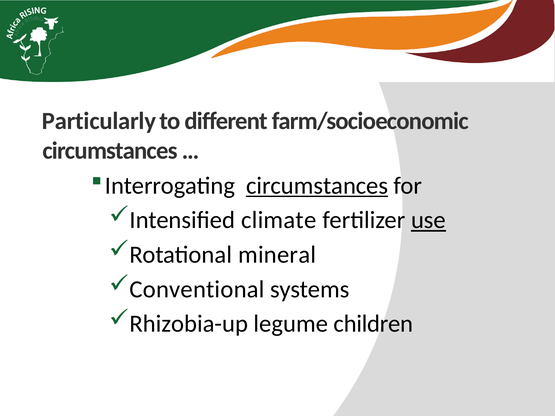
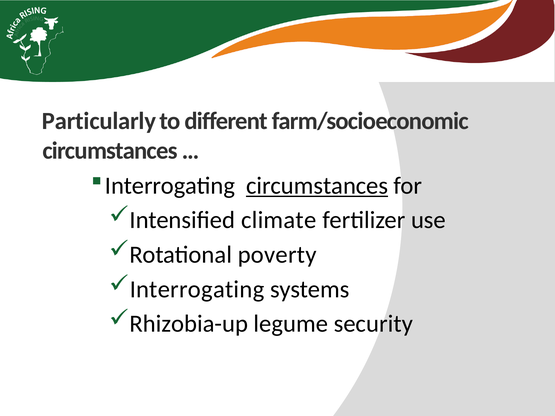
use underline: present -> none (428, 220)
mineral: mineral -> poverty (277, 255)
Conventional: Conventional -> Interrogating (197, 289)
children: children -> security (373, 324)
